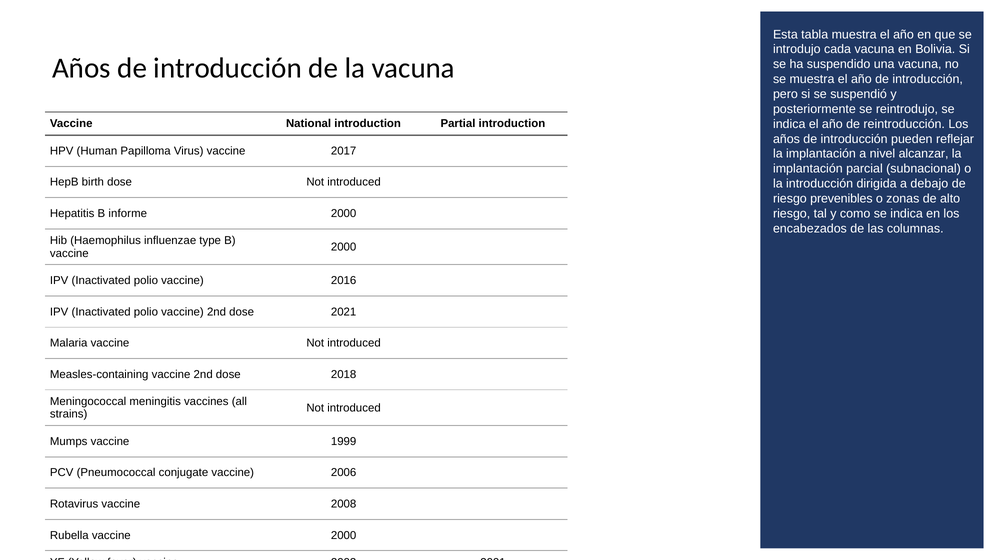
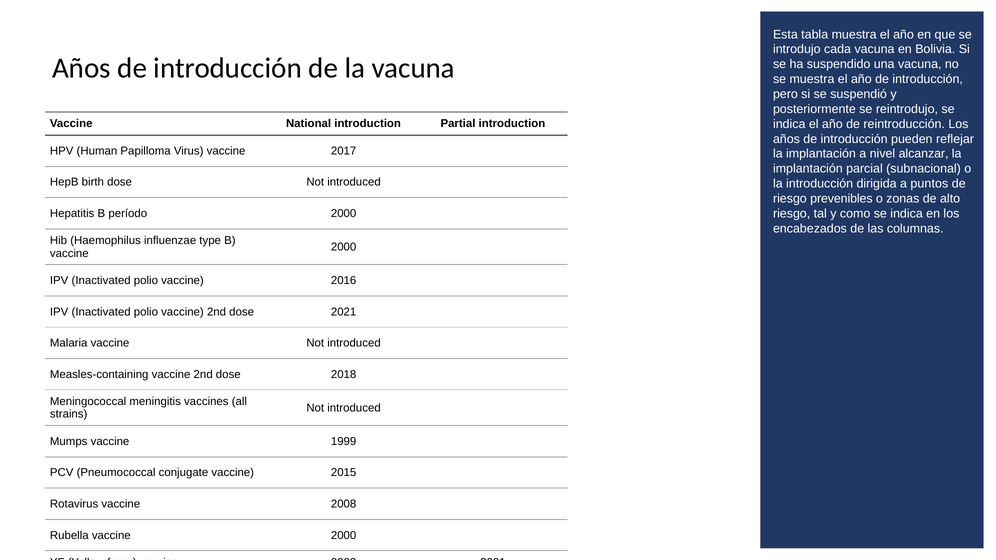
debajo: debajo -> puntos (929, 184)
informe: informe -> período (128, 214)
2006: 2006 -> 2015 (344, 473)
